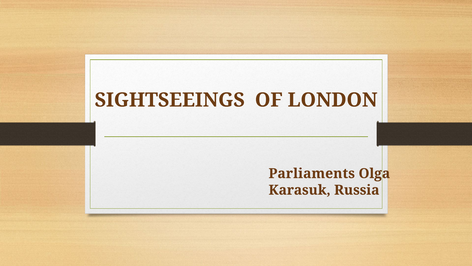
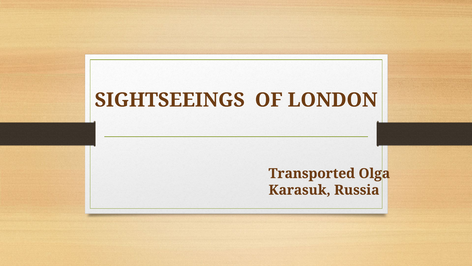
Parliaments: Parliaments -> Transported (312, 173)
